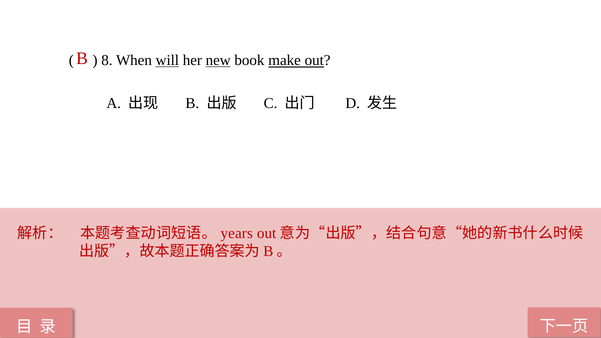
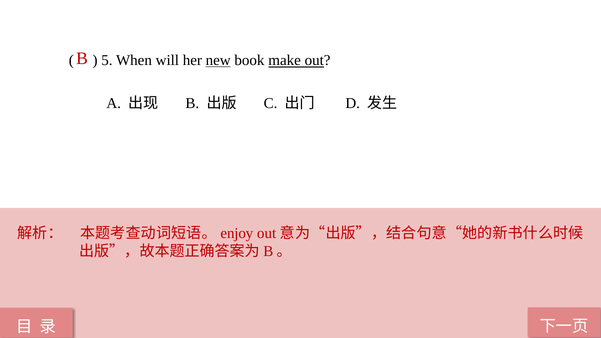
8: 8 -> 5 (107, 60)
will underline: present -> none (167, 60)
years: years -> enjoy (237, 233)
